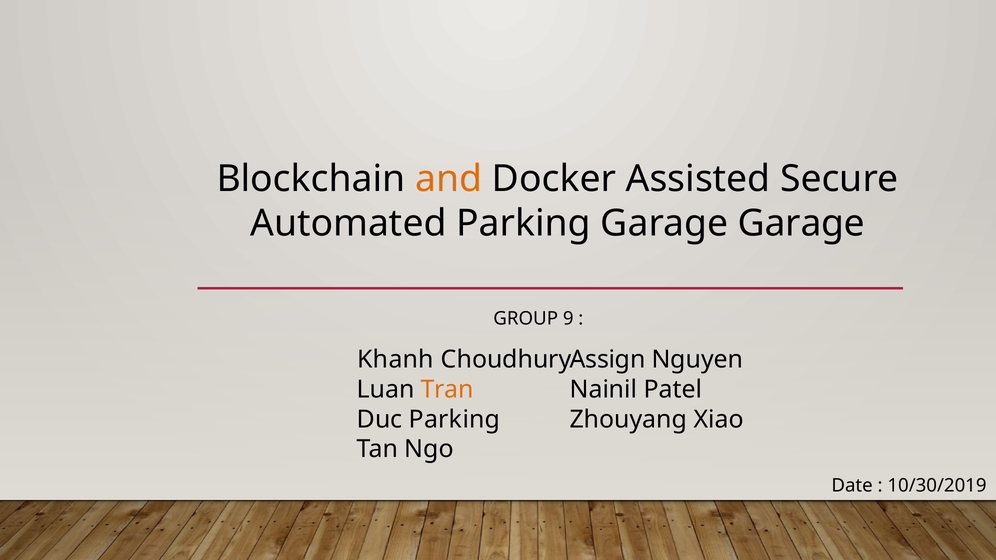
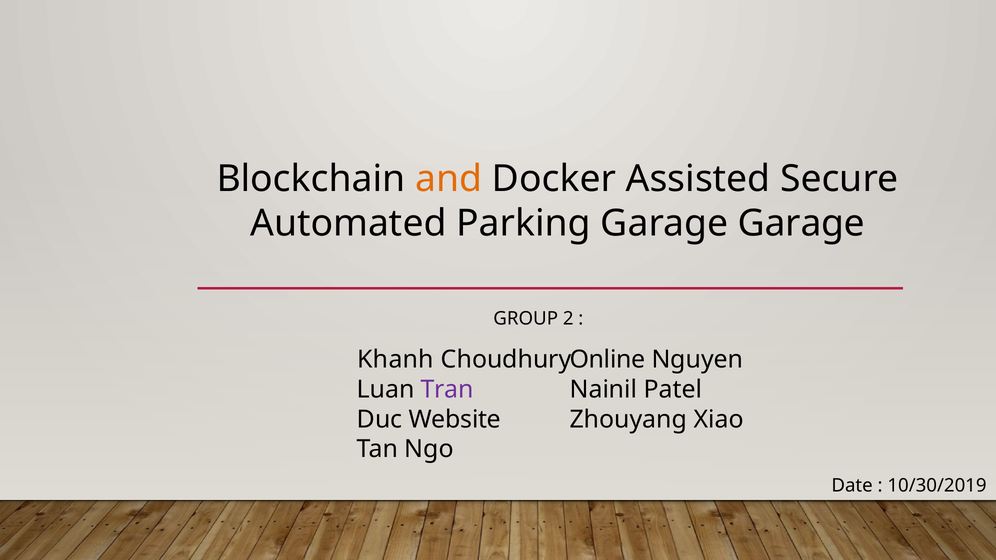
9: 9 -> 2 (568, 319)
Assign: Assign -> Online (608, 360)
Tran colour: orange -> purple (447, 390)
Duc Parking: Parking -> Website (455, 420)
